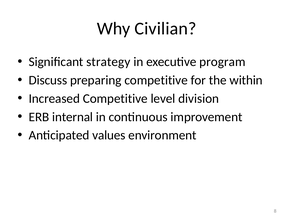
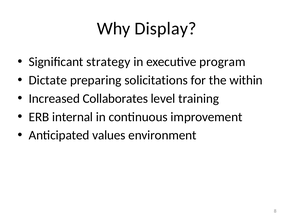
Civilian: Civilian -> Display (165, 28)
Discuss: Discuss -> Dictate (48, 80)
preparing competitive: competitive -> solicitations (156, 80)
Increased Competitive: Competitive -> Collaborates (115, 98)
division: division -> training (199, 98)
